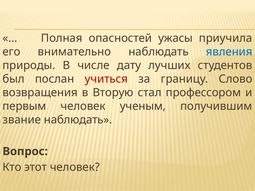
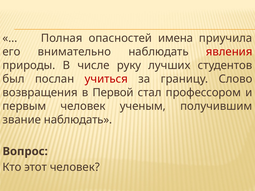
ужасы: ужасы -> имена (176, 38)
явления colour: blue -> red (229, 52)
дату: дату -> руку (129, 65)
Вторую: Вторую -> Первой (113, 93)
